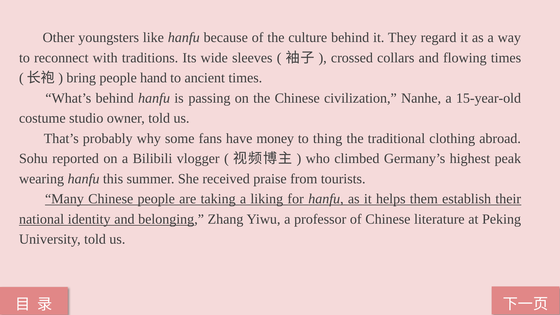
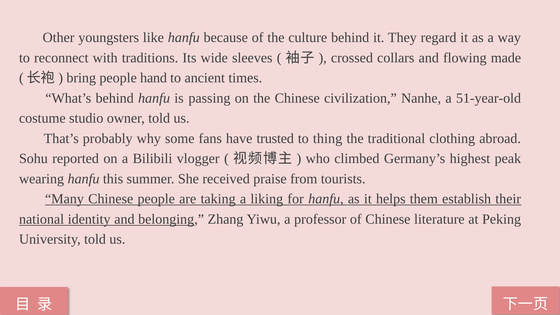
flowing times: times -> made (506, 58)
15-year-old: 15-year-old -> 51-year-old (489, 98)
money: money -> trusted (275, 138)
